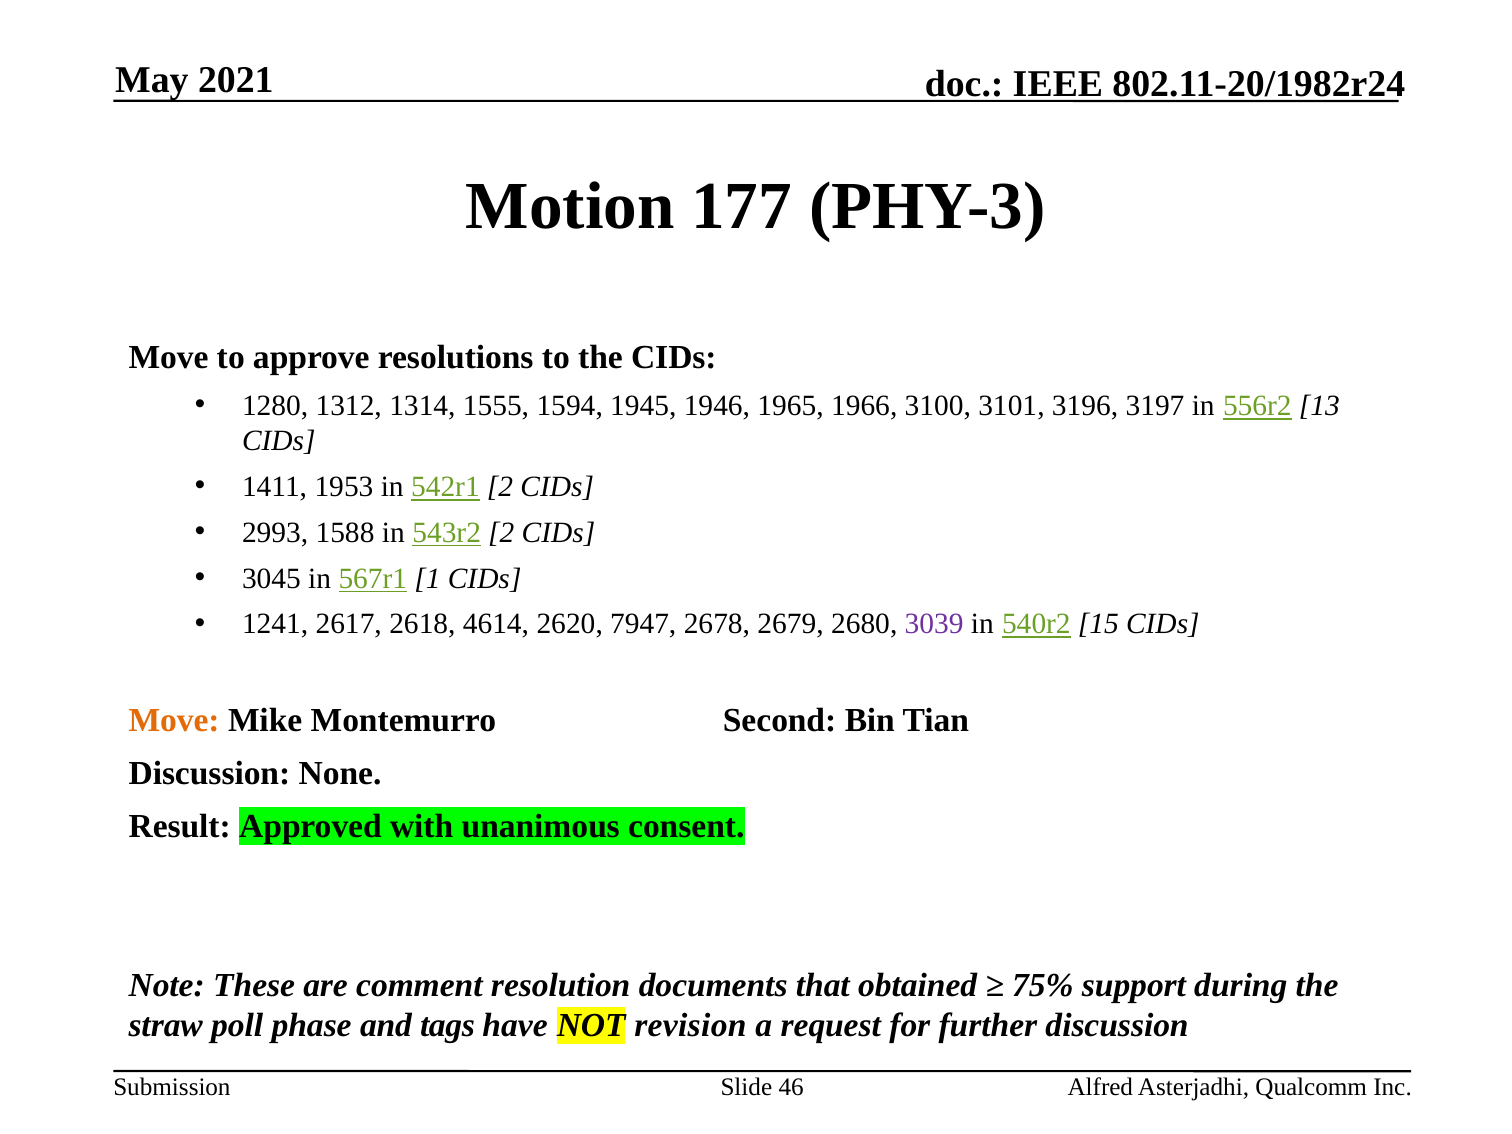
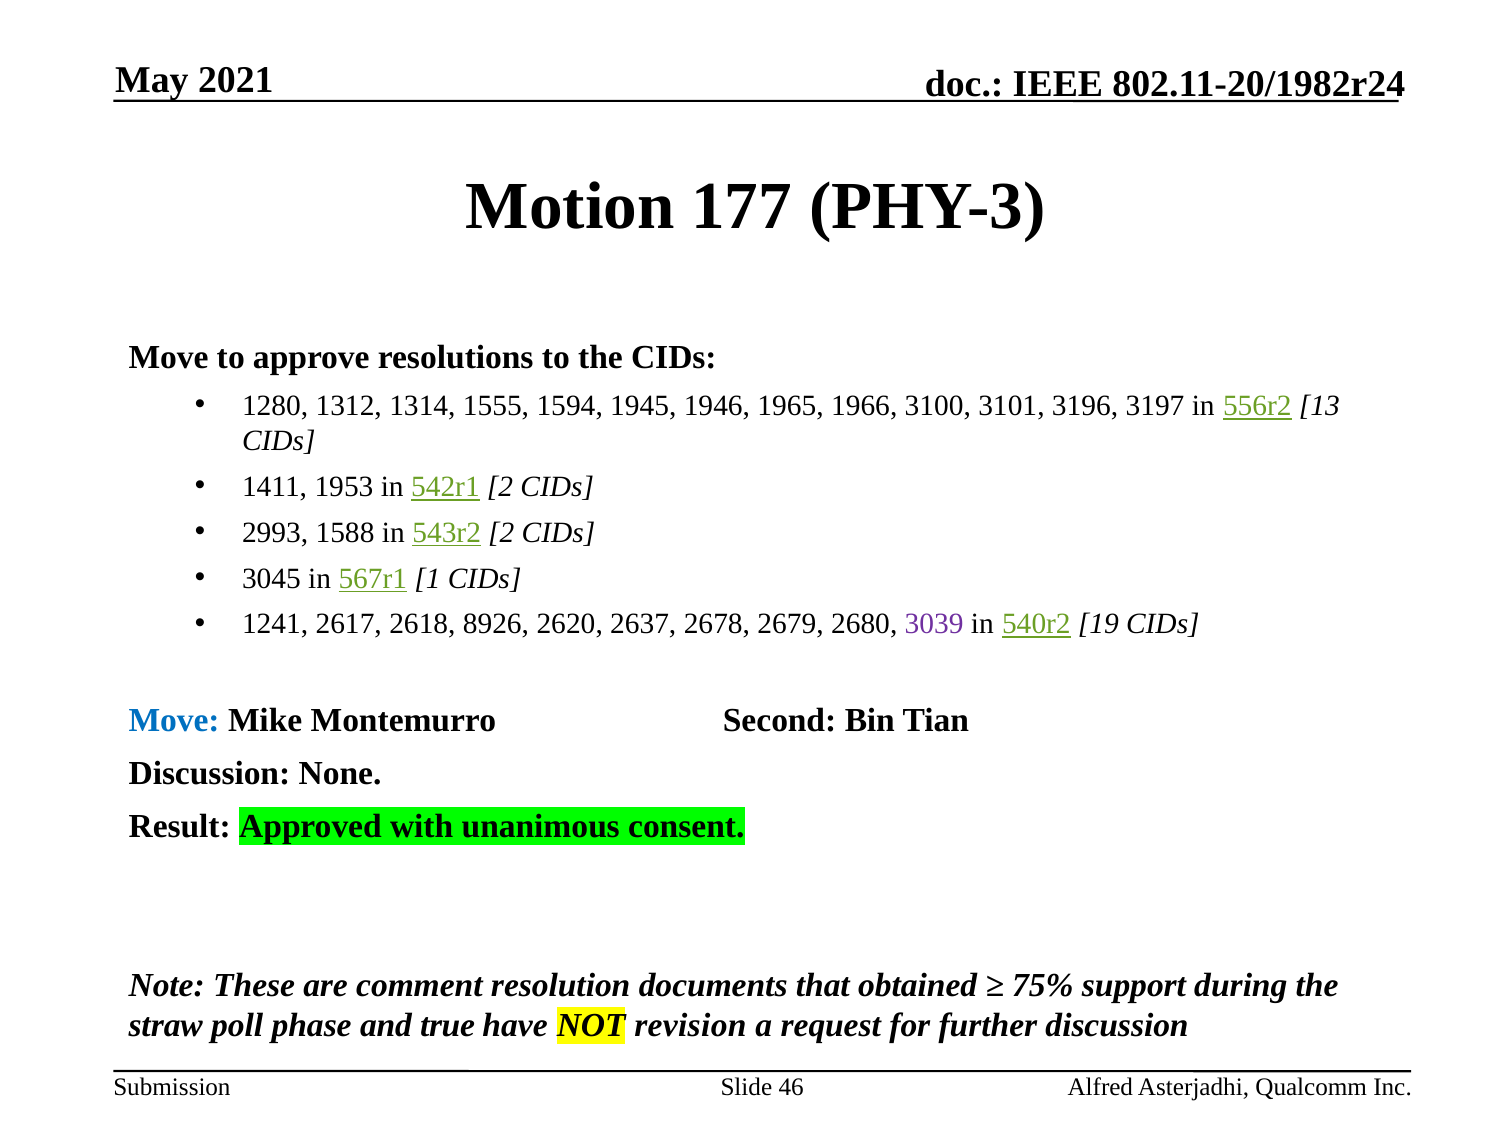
4614: 4614 -> 8926 (496, 624)
7947: 7947 -> 2637 (643, 624)
15: 15 -> 19 (1098, 624)
Move colour: orange -> blue (174, 721)
tags: tags -> true (447, 1025)
